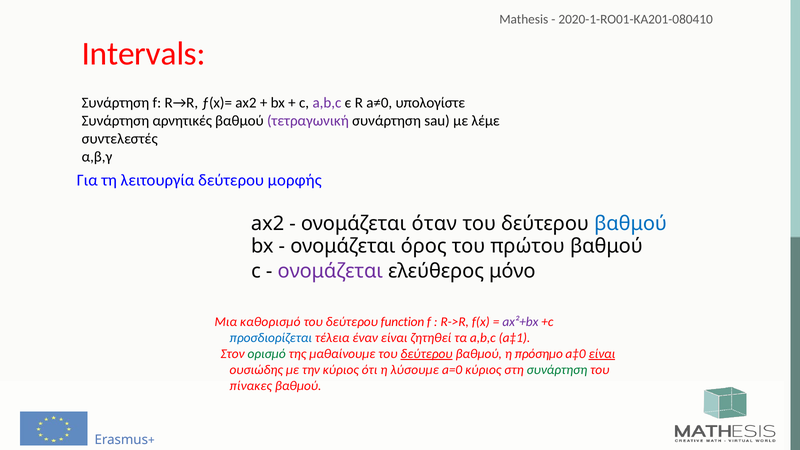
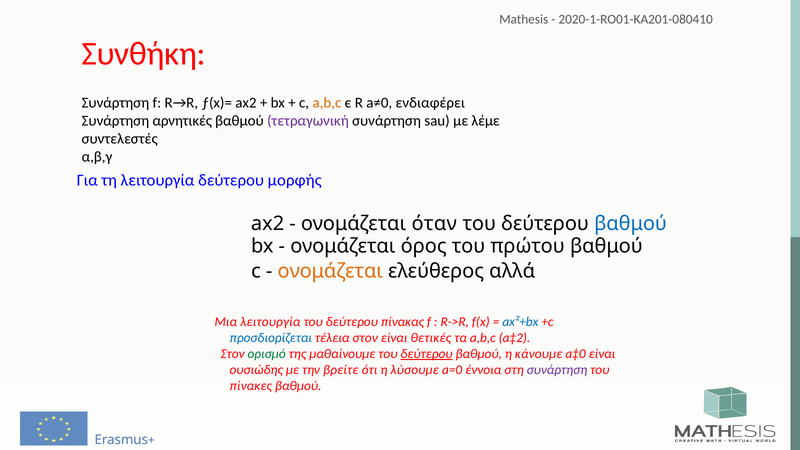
Intervals: Intervals -> Συνθήκη (144, 54)
a,b,c colour: purple -> orange (327, 103)
υπολογίστε: υπολογίστε -> ενδιαφέρει (430, 103)
ονομάζεται colour: purple -> orange (330, 271)
μόνο: μόνο -> αλλά (512, 271)
Μια καθορισμό: καθορισμό -> λειτουργία (270, 322)
function: function -> πίνακας (402, 322)
ax²+bx colour: purple -> blue (520, 322)
τέλεια έναν: έναν -> στον (365, 338)
ζητηθεί: ζητηθεί -> θετικές (431, 338)
a‡1: a‡1 -> a‡2 (515, 338)
πρόσημο: πρόσημο -> κάνουμε (539, 354)
είναι underline: present -> none (602, 354)
την κύριος: κύριος -> βρείτε (341, 370)
a=0 κύριος: κύριος -> έννοια (483, 370)
συνάρτηση colour: green -> purple (557, 370)
